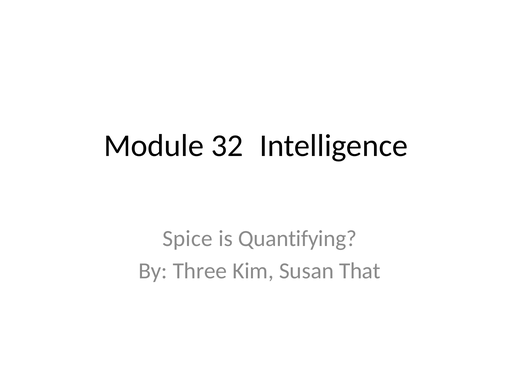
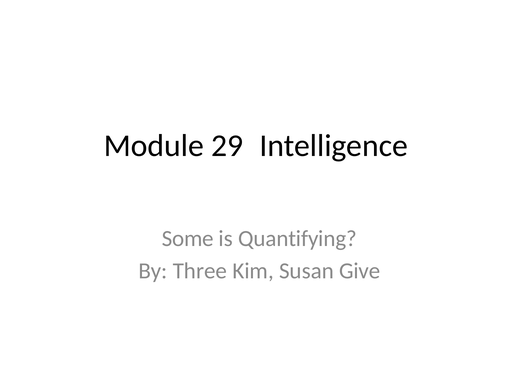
32: 32 -> 29 (227, 146)
Spice: Spice -> Some (188, 239)
That: That -> Give (360, 271)
